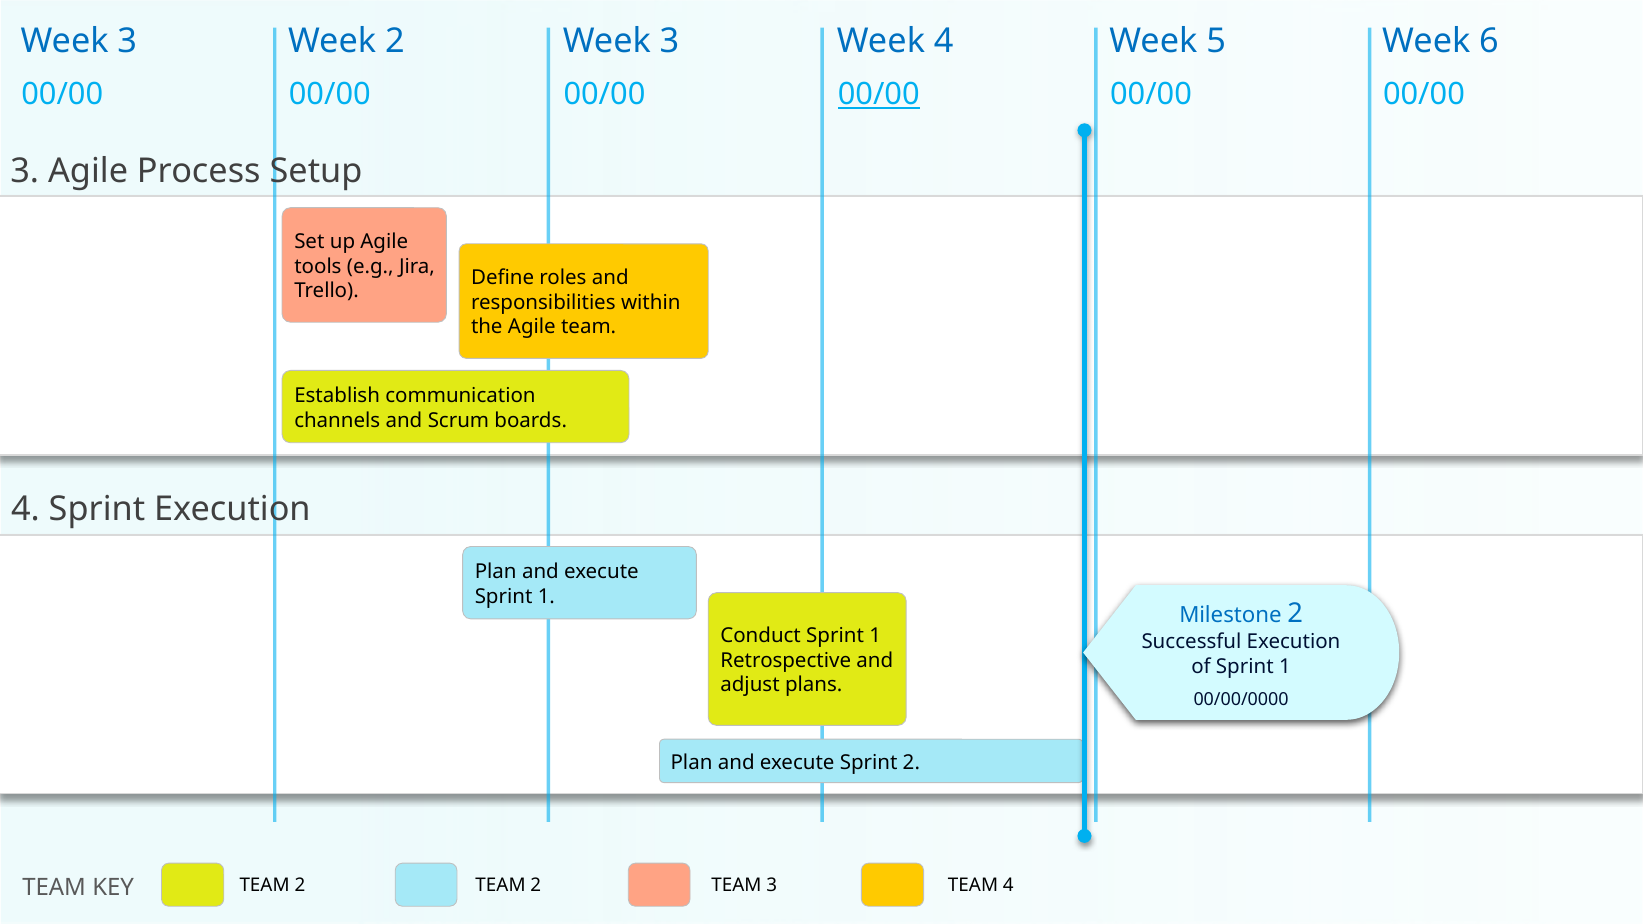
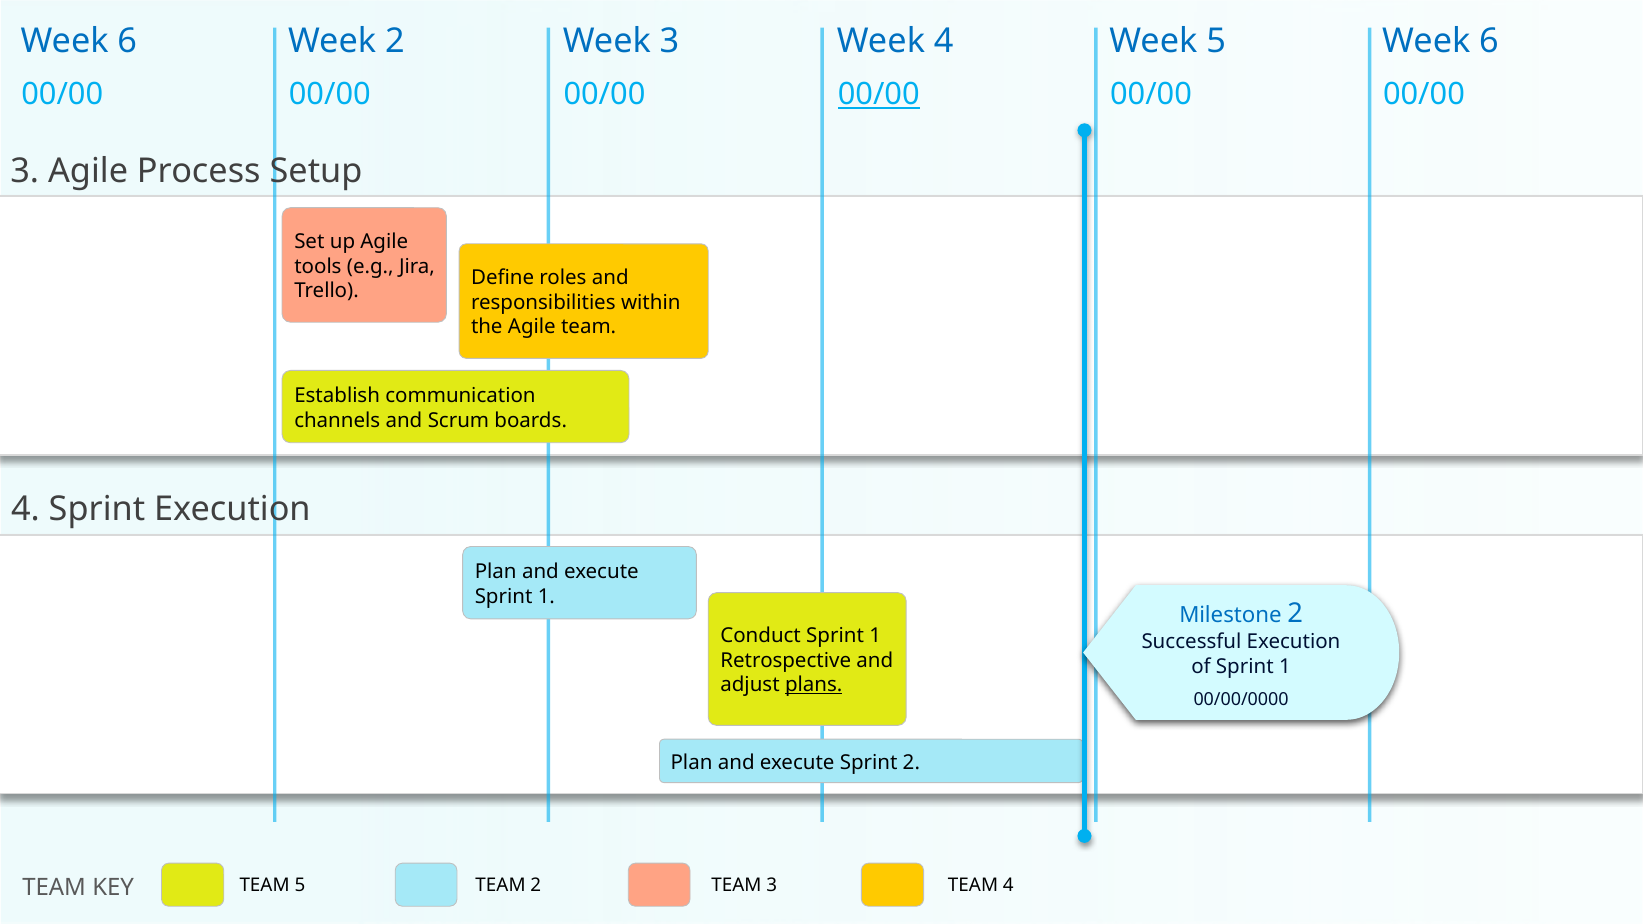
3: 3 -> 6 (127, 41)
plans underline: none -> present (814, 685)
2: 2 -> 5 (300, 885)
